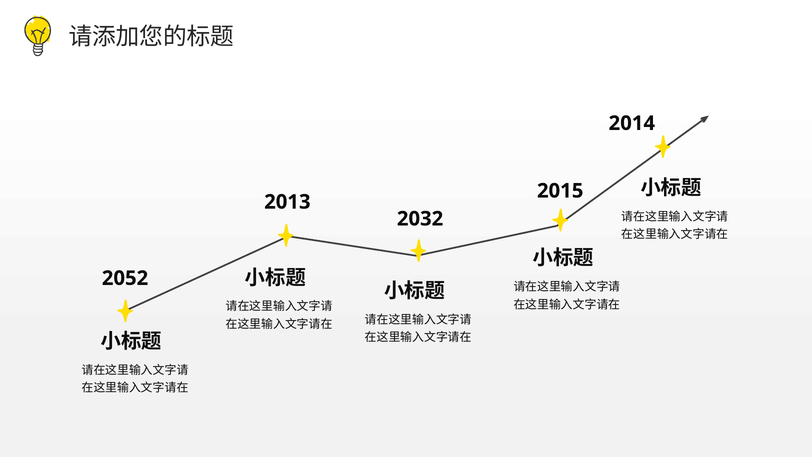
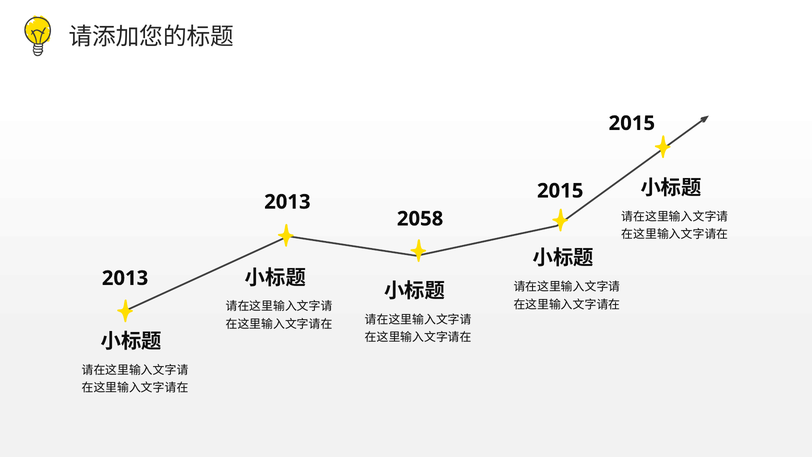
2014: 2014 -> 2015 (632, 123)
2032: 2032 -> 2058 (420, 219)
2052: 2052 -> 2013 (125, 278)
